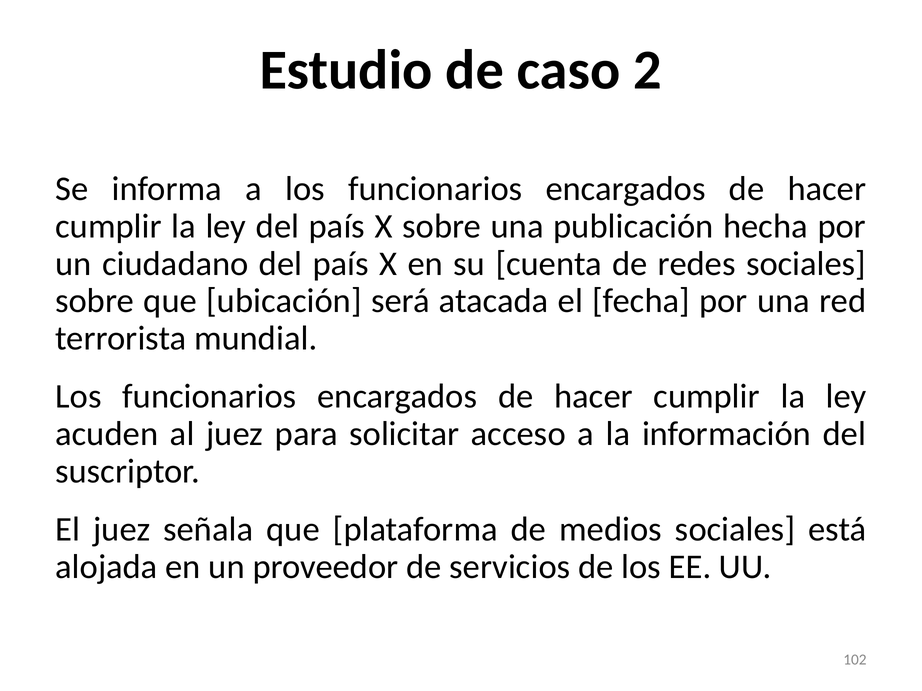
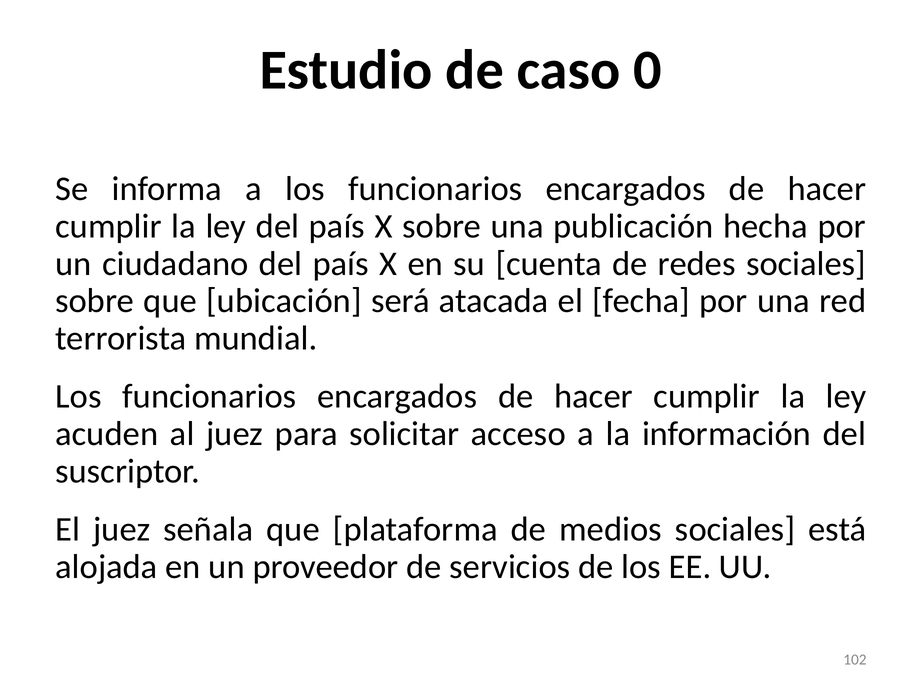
2: 2 -> 0 (647, 70)
